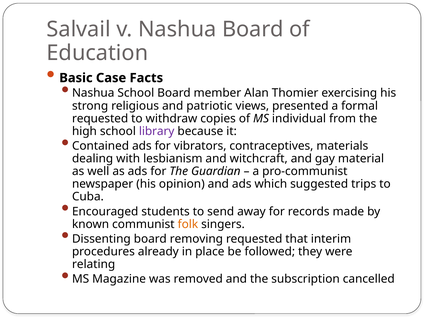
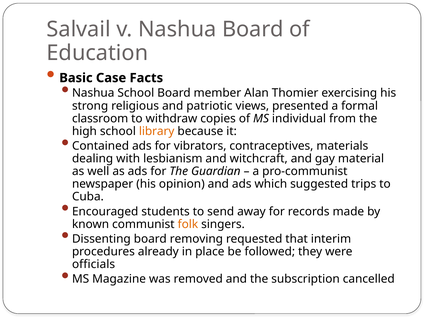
requested: requested -> classroom (100, 119)
library colour: purple -> orange (157, 131)
relating: relating -> officials (94, 264)
